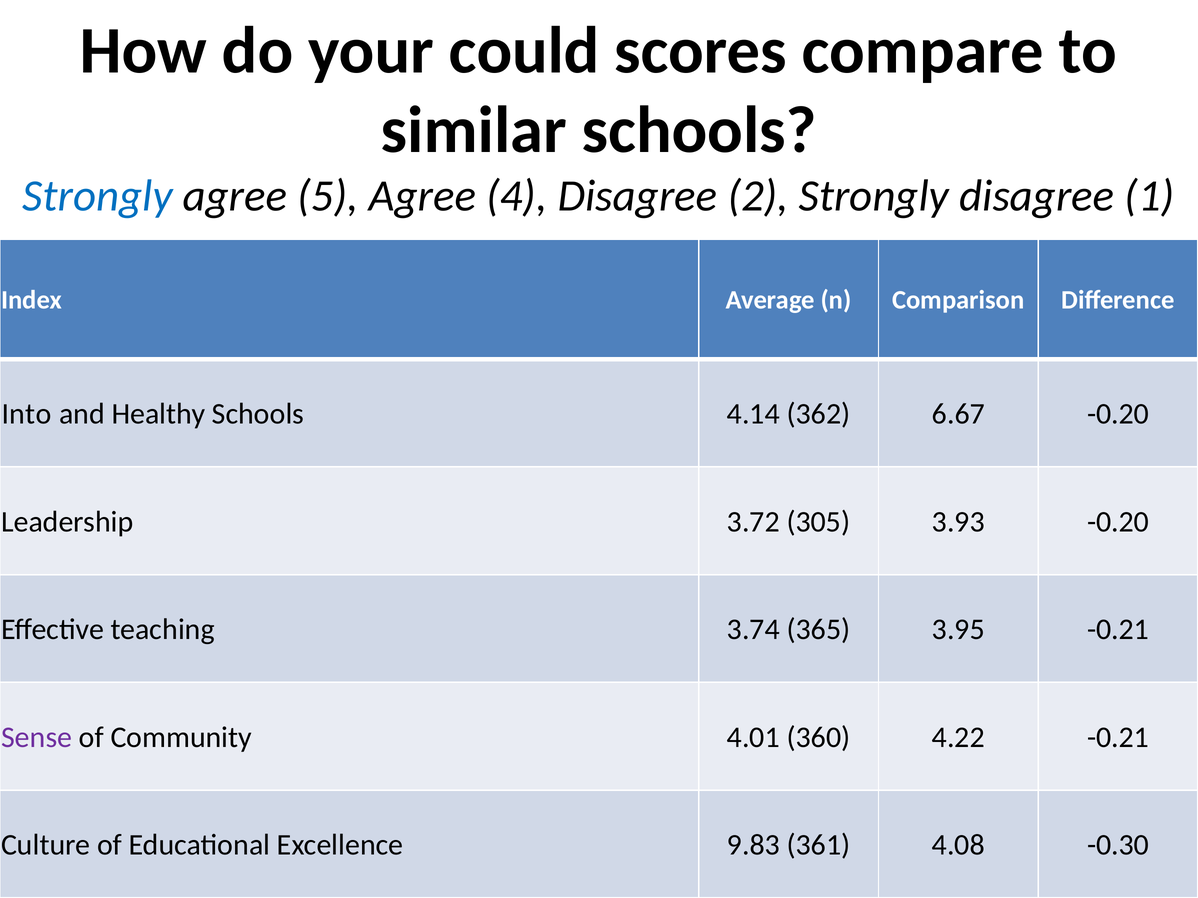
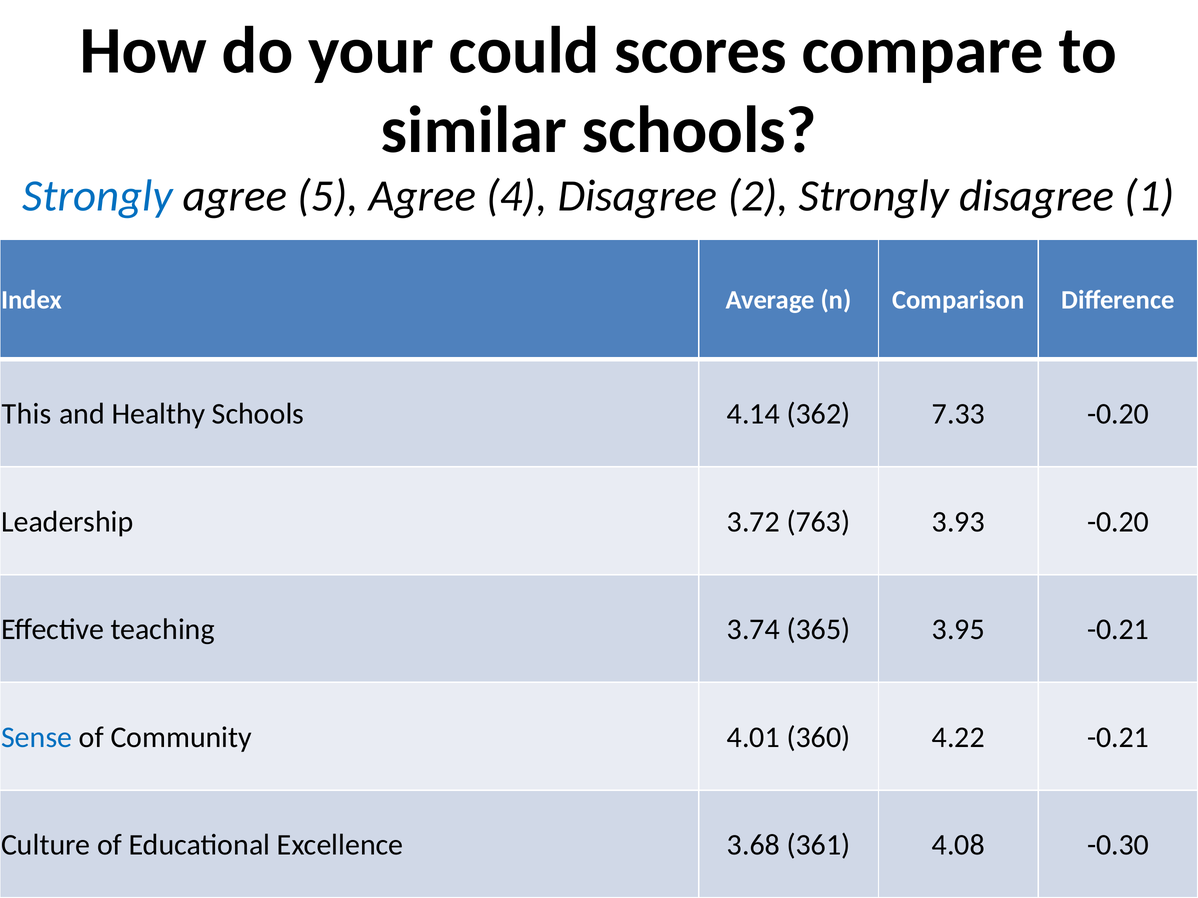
Into: Into -> This (27, 414)
6.67: 6.67 -> 7.33 (958, 414)
305: 305 -> 763 (818, 522)
Sense colour: purple -> blue (37, 738)
9.83: 9.83 -> 3.68 (753, 845)
